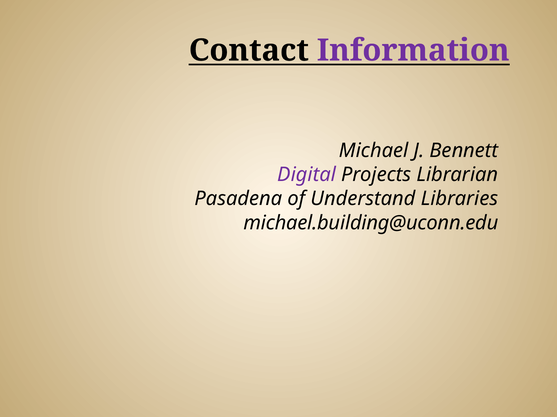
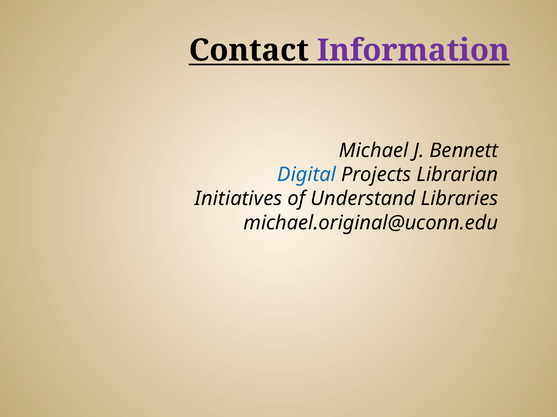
Digital colour: purple -> blue (307, 175)
Pasadena: Pasadena -> Initiatives (238, 199)
michael.building@uconn.edu: michael.building@uconn.edu -> michael.original@uconn.edu (371, 223)
